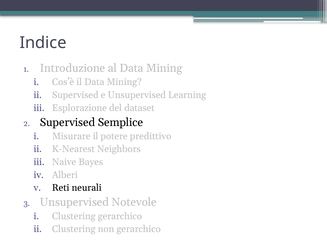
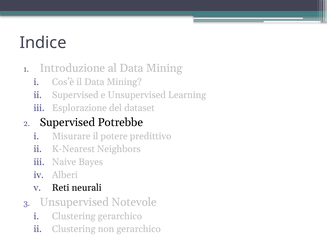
Semplice: Semplice -> Potrebbe (120, 122)
